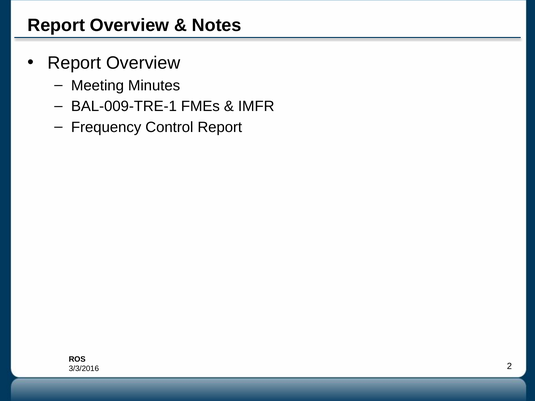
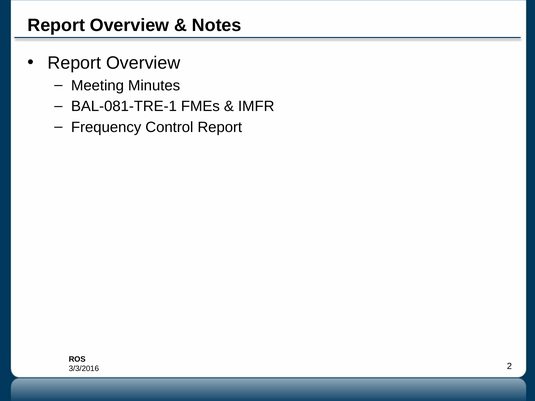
BAL-009-TRE-1: BAL-009-TRE-1 -> BAL-081-TRE-1 (124, 106)
